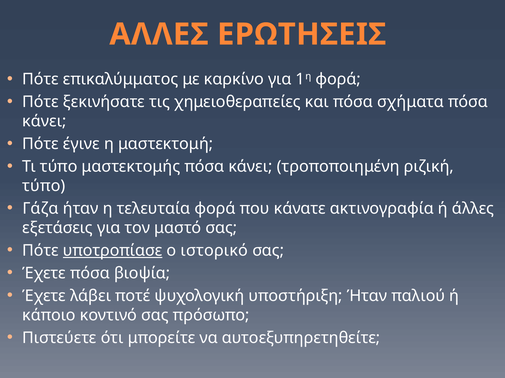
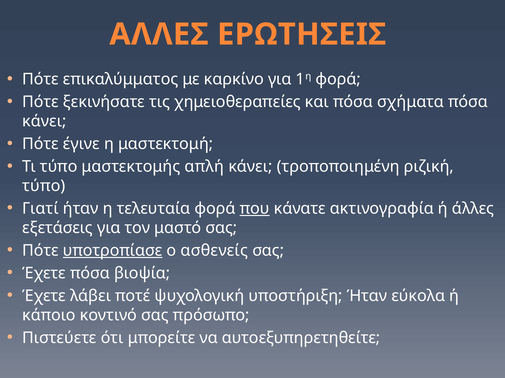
μαστεκτομής πόσα: πόσα -> απλή (204, 167)
Γάζα: Γάζα -> Γιατί (40, 209)
που underline: none -> present (255, 209)
ιστορικό: ιστορικό -> ασθενείς (214, 251)
παλιού: παλιού -> εύκολα (418, 296)
